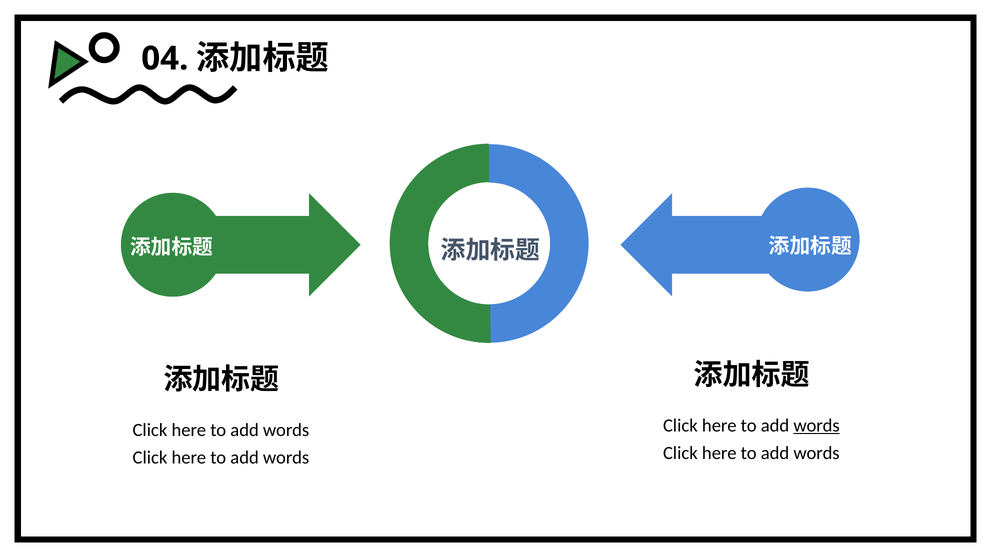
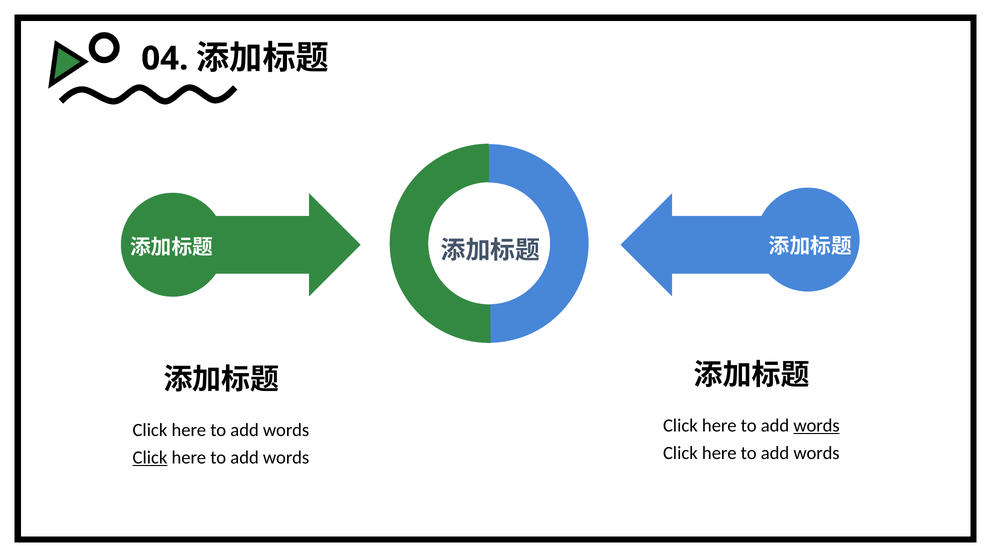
Click underline: none -> present (150, 457)
